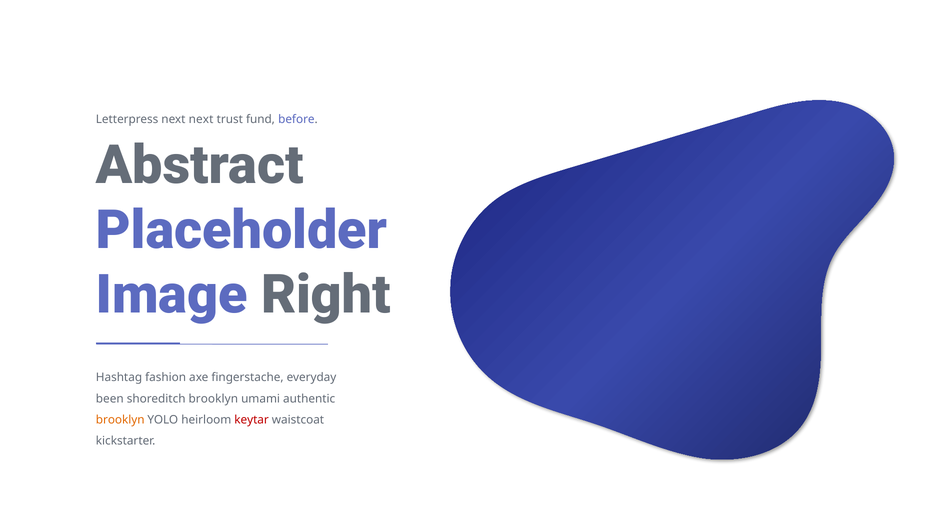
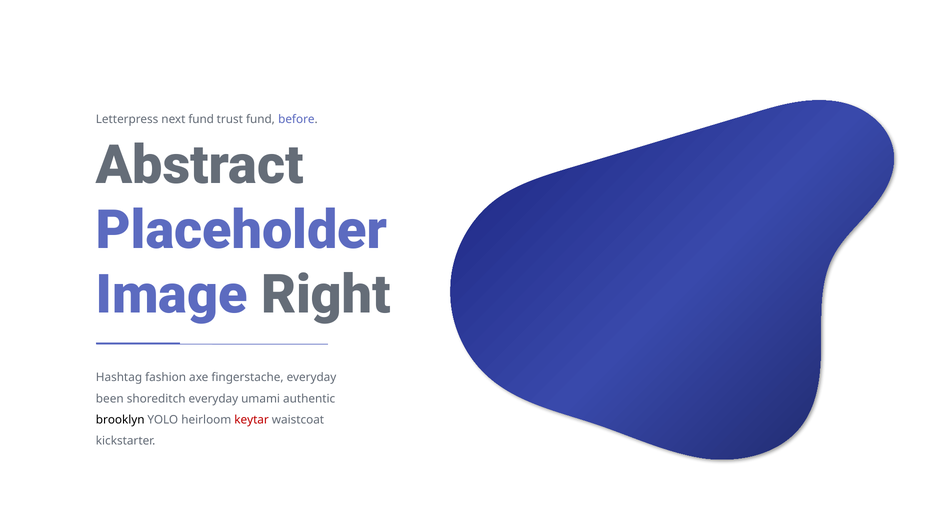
next next: next -> fund (201, 119)
shoreditch brooklyn: brooklyn -> everyday (213, 399)
brooklyn colour: orange -> black (120, 420)
